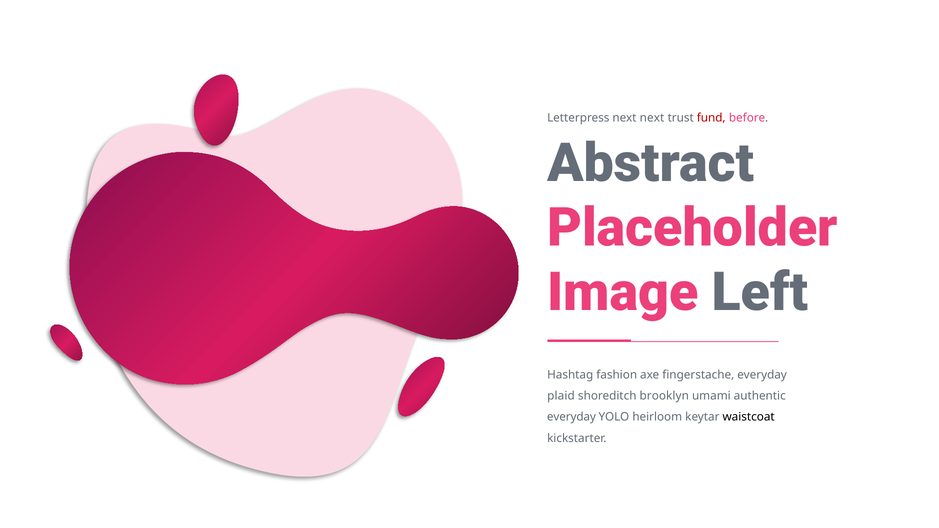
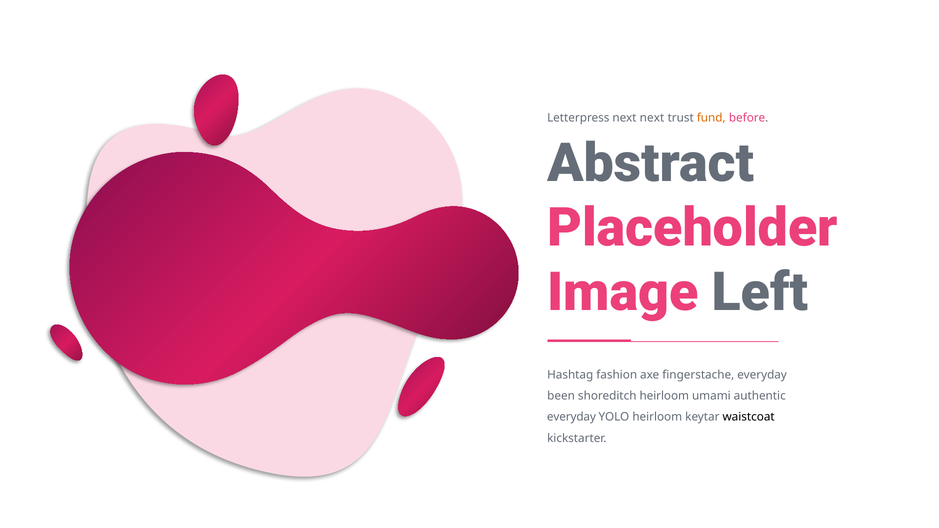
fund colour: red -> orange (711, 118)
plaid: plaid -> been (561, 396)
shoreditch brooklyn: brooklyn -> heirloom (664, 396)
